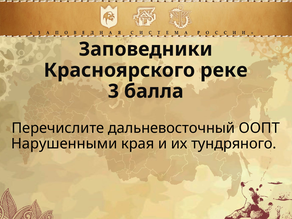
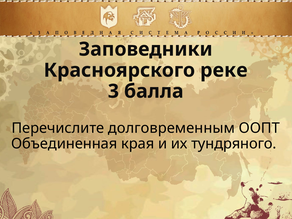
дальневосточный: дальневосточный -> долговременным (171, 128)
Нарушенными: Нарушенными -> Объединенная (64, 144)
